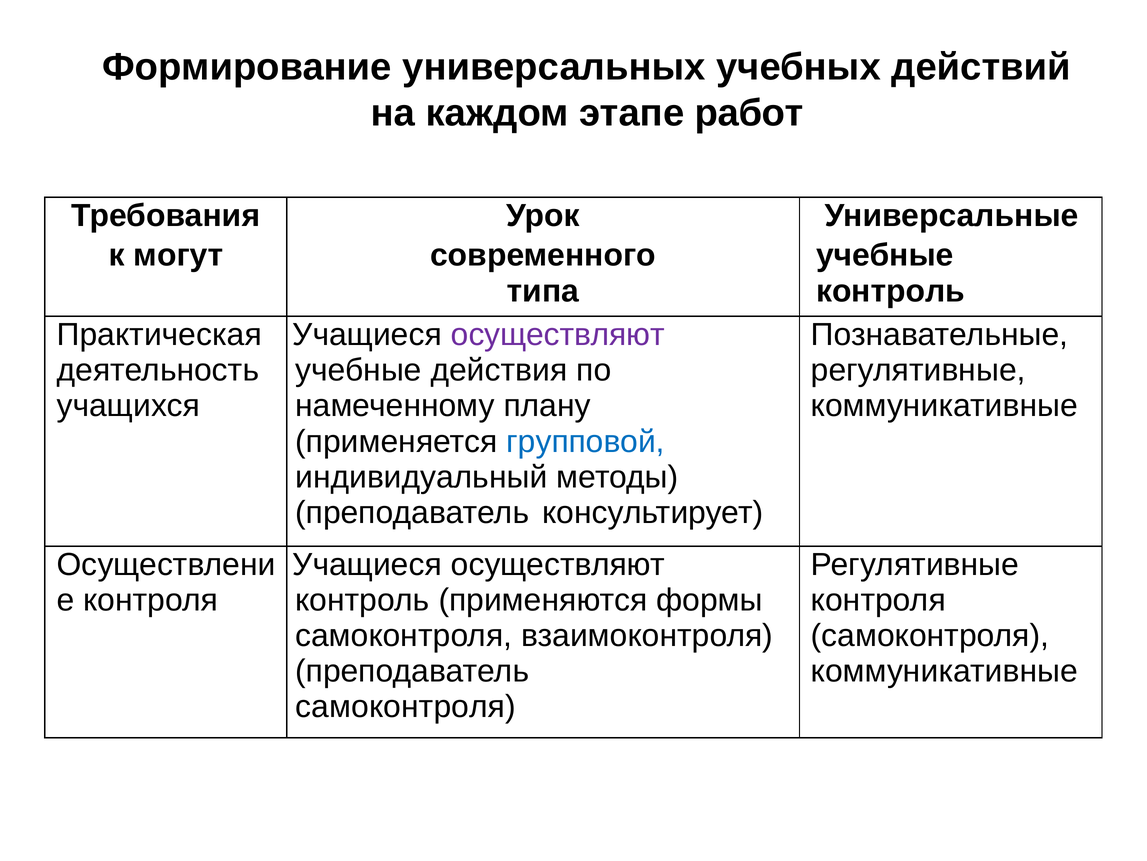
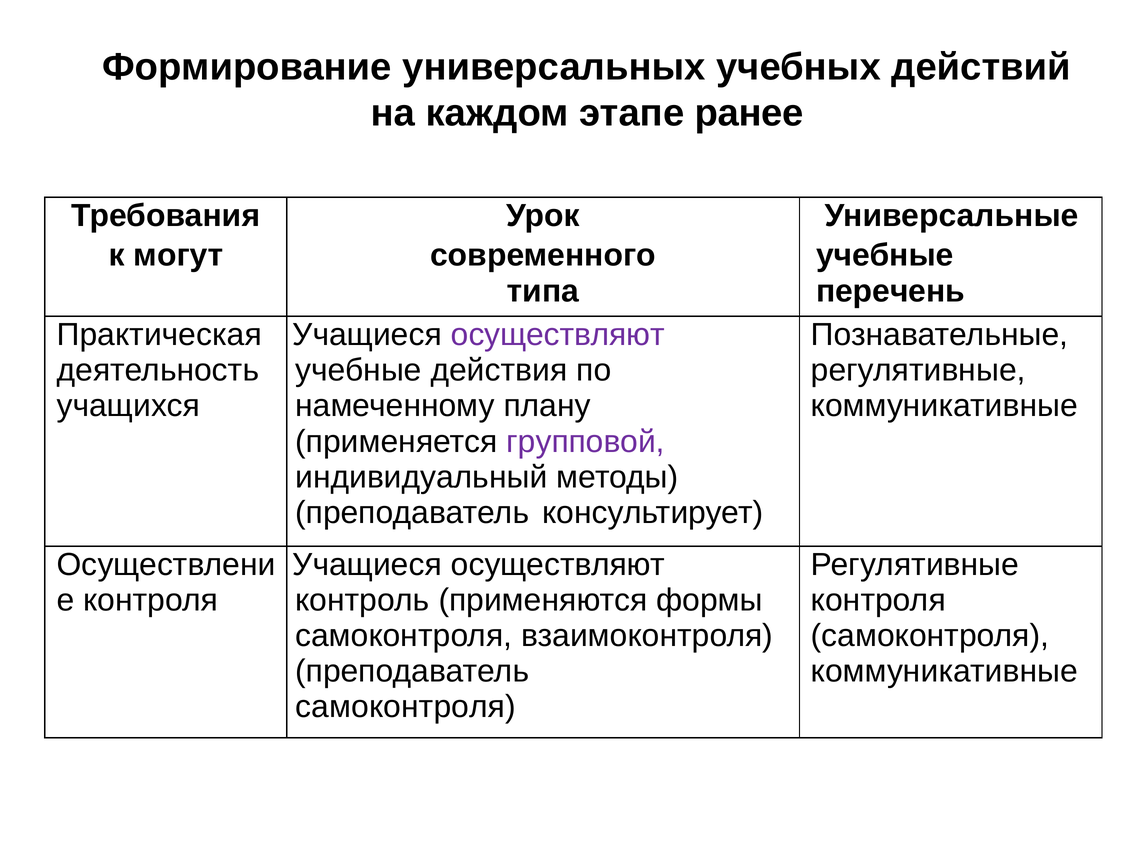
работ: работ -> ранее (749, 113)
контроль: контроль -> перечень (890, 291)
групповой colour: blue -> purple (586, 441)
